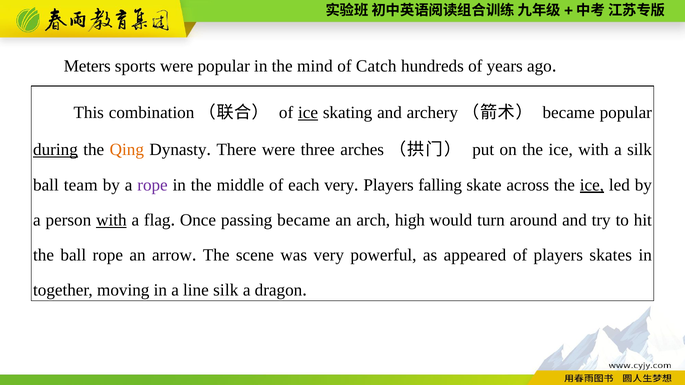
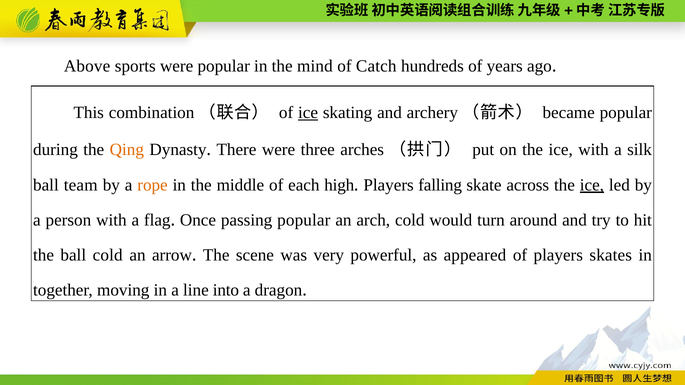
Meters: Meters -> Above (87, 66)
during underline: present -> none (55, 150)
rope colour: purple -> orange (153, 185)
each very: very -> high (339, 185)
with underline: present -> none (111, 220)
passing became: became -> popular (304, 220)
arch high: high -> cold (410, 220)
ball rope: rope -> cold (108, 255)
line silk: silk -> into (226, 290)
